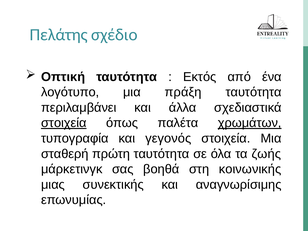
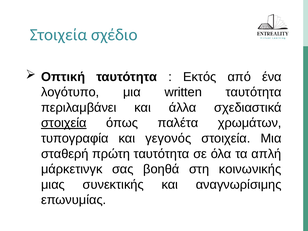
Πελάτης: Πελάτης -> Στοιχεία (59, 35)
πράξη: πράξη -> written (183, 92)
χρωμάτων underline: present -> none (250, 123)
ζωής: ζωής -> απλή (266, 154)
